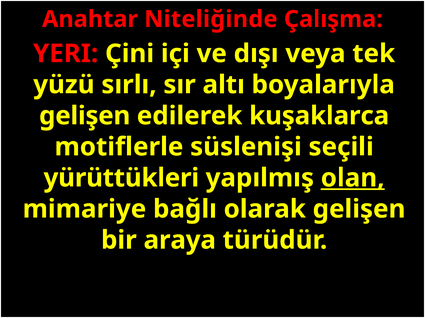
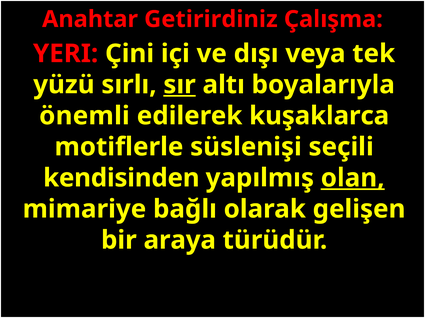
Niteliğinde: Niteliğinde -> Getirirdiniz (211, 19)
sır underline: none -> present (180, 85)
gelişen: gelişen -> önemli (84, 116)
yürüttükleri: yürüttükleri -> kendisinden (121, 178)
